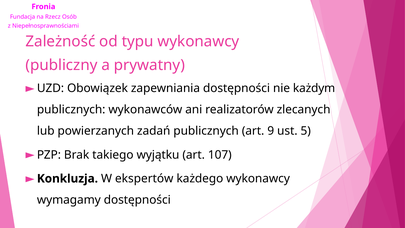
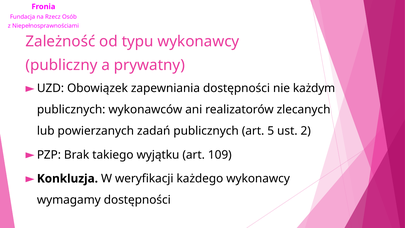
9: 9 -> 5 (271, 131)
5: 5 -> 2 (306, 131)
107: 107 -> 109 (220, 155)
ekspertów: ekspertów -> weryfikacji (144, 178)
